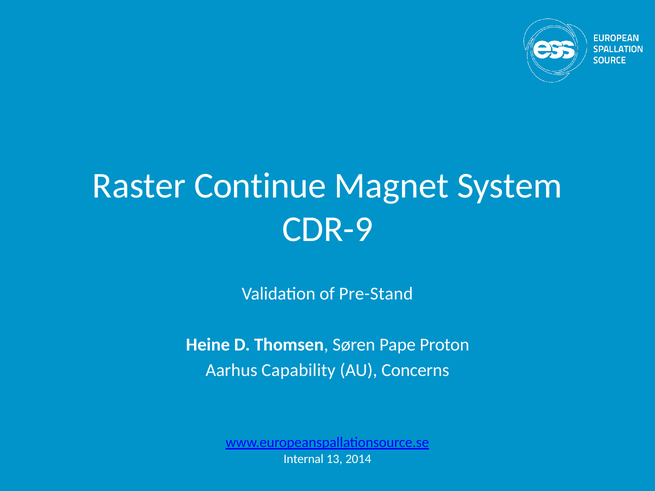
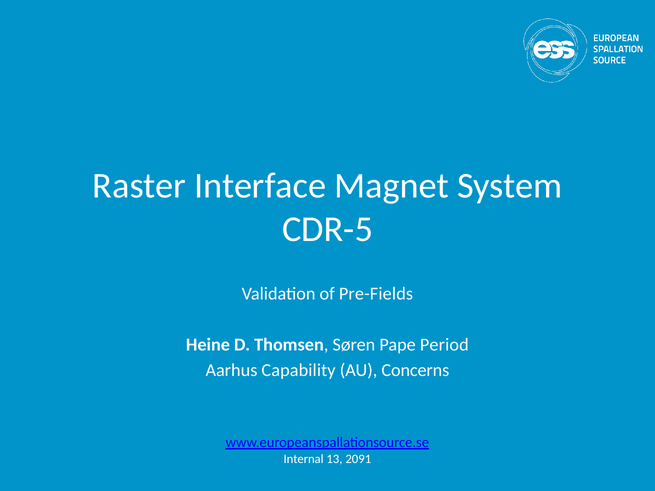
Continue: Continue -> Interface (260, 186)
CDR-9: CDR-9 -> CDR-5 (328, 230)
Pre-Stand: Pre-Stand -> Pre-Fields (376, 294)
Proton: Proton -> Period (444, 345)
2014: 2014 -> 2091 (358, 459)
